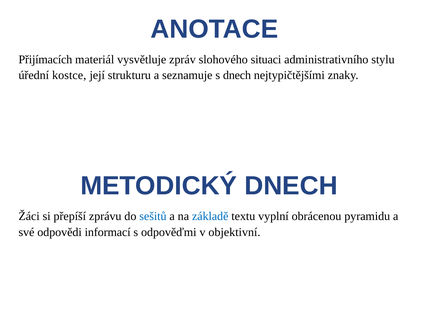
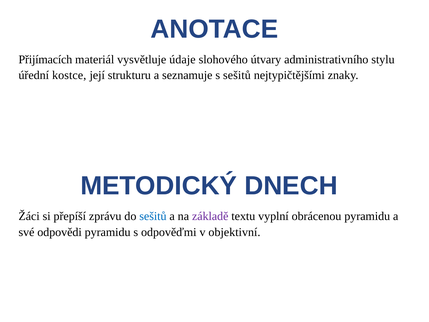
zpráv: zpráv -> údaje (182, 59)
situaci: situaci -> útvary (266, 59)
s dnech: dnech -> sešitů (237, 75)
základě colour: blue -> purple (210, 216)
odpovědi informací: informací -> pyramidu (108, 232)
